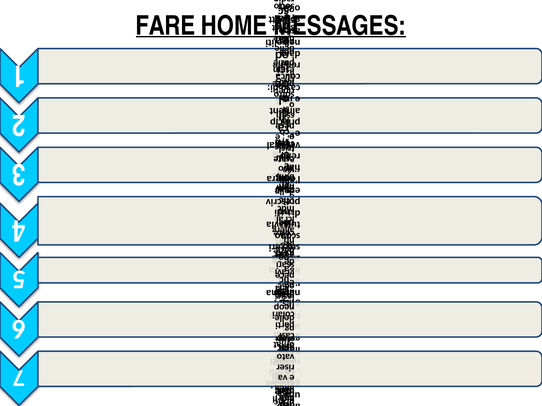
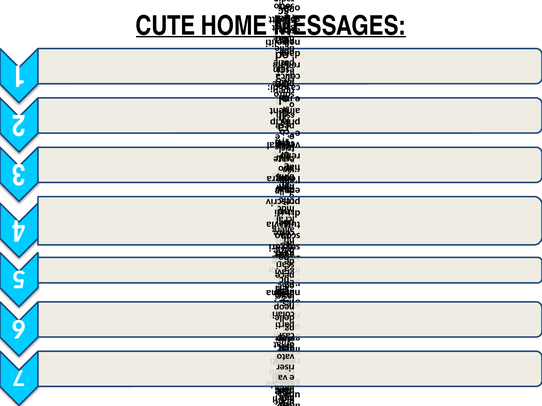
FARE: FARE -> CUTE (165, 26)
